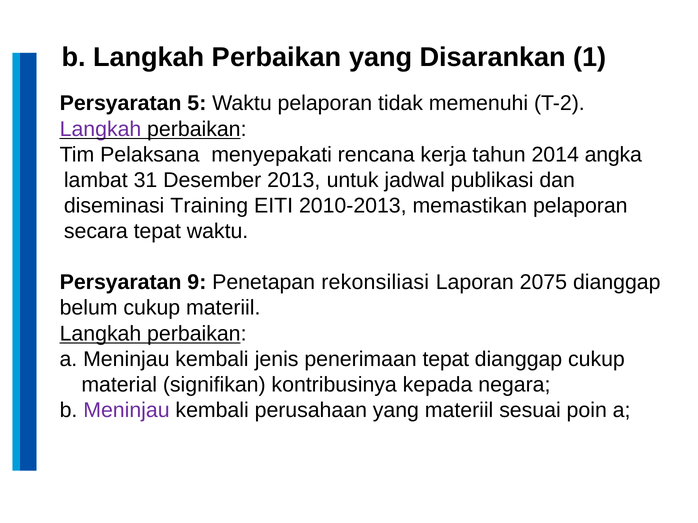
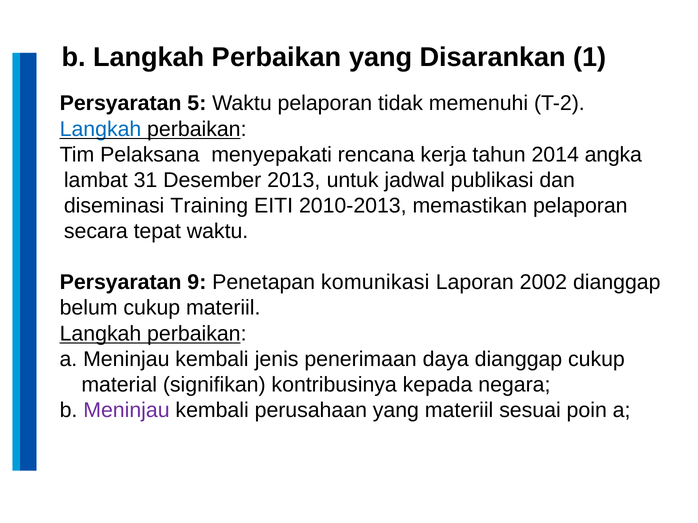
Langkah colour: purple -> blue (101, 129)
rekonsiliasi: rekonsiliasi -> komunikasi (375, 283)
2075: 2075 -> 2002 (543, 283)
penerimaan tepat: tepat -> daya (446, 359)
